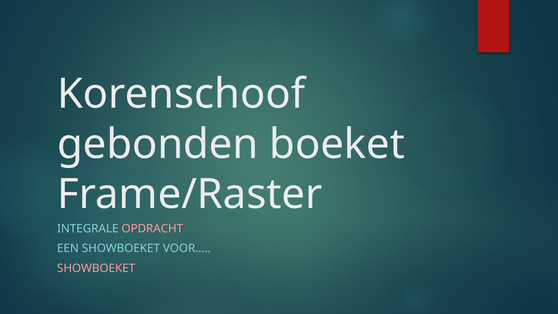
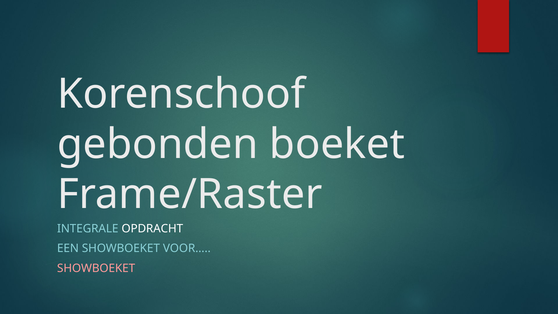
OPDRACHT colour: pink -> white (152, 229)
